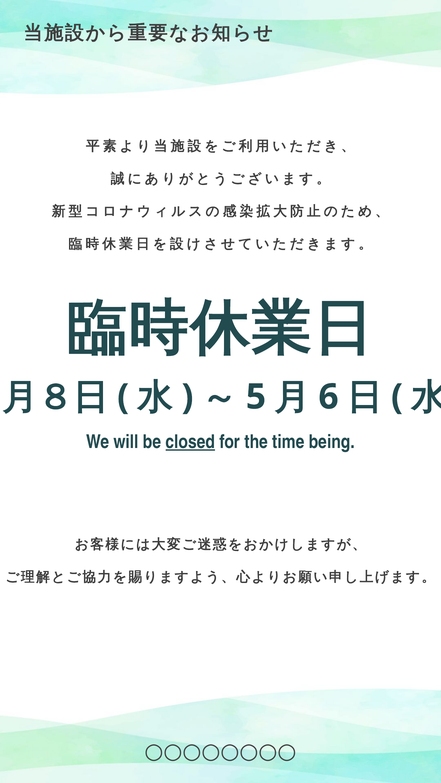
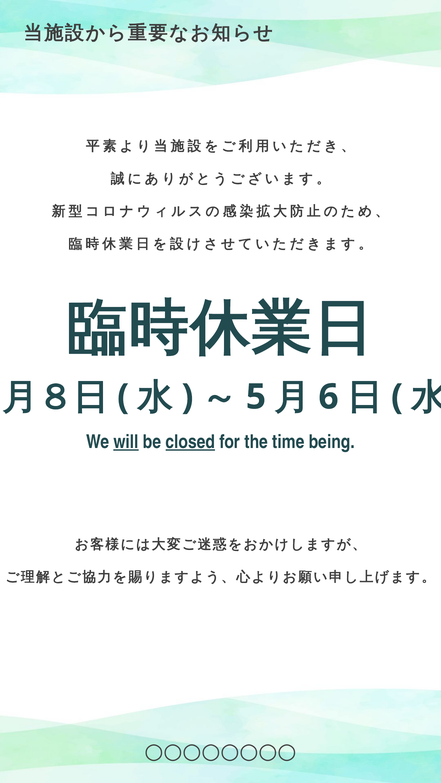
will underline: none -> present (126, 442)
